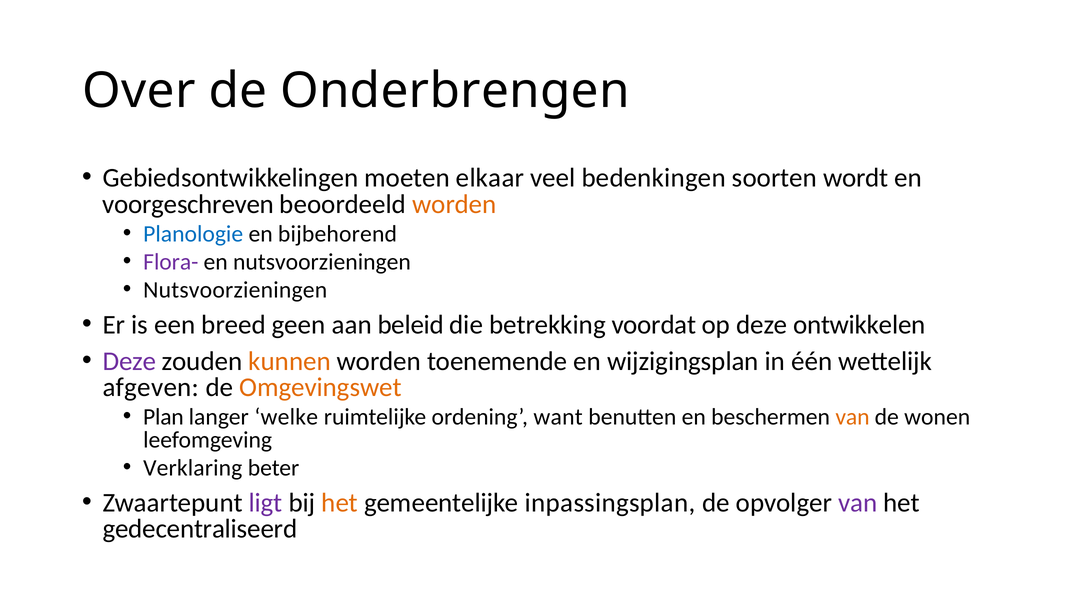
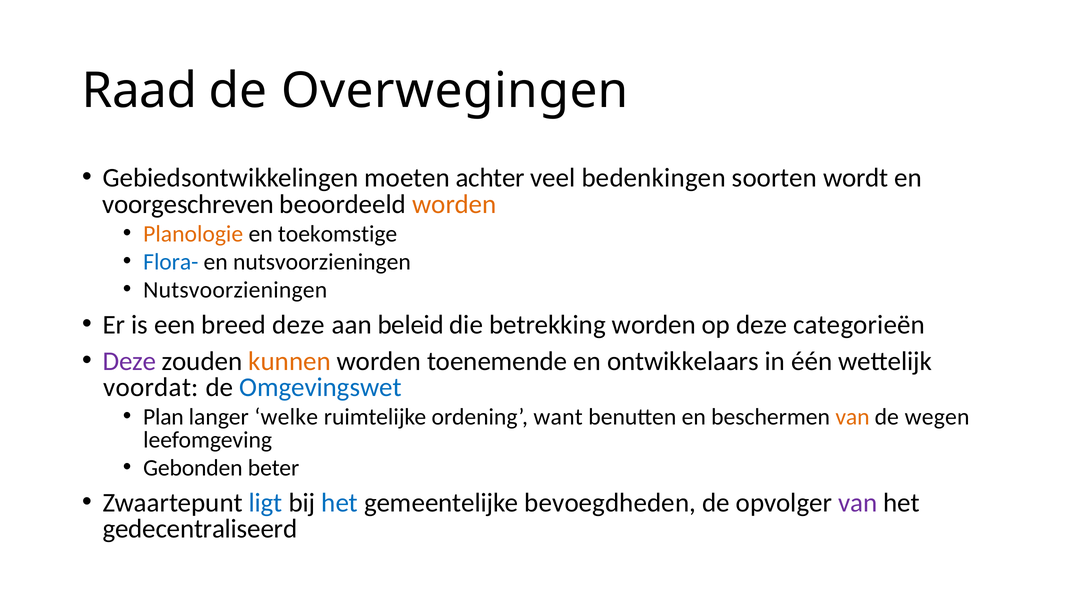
Over: Over -> Raad (139, 91)
Onderbrengen: Onderbrengen -> Overwegingen (455, 91)
elkaar: elkaar -> achter (490, 178)
Planologie colour: blue -> orange (193, 234)
bijbehorend: bijbehorend -> toekomstige (338, 234)
Flora- colour: purple -> blue (171, 262)
breed geen: geen -> deze (299, 325)
betrekking voordat: voordat -> worden (654, 325)
ontwikkelen: ontwikkelen -> categorieën (859, 325)
wijzigingsplan: wijzigingsplan -> ontwikkelaars (683, 361)
afgeven: afgeven -> voordat (151, 387)
Omgevingswet colour: orange -> blue (321, 387)
wonen: wonen -> wegen (937, 417)
Verklaring: Verklaring -> Gebonden (193, 468)
ligt colour: purple -> blue (266, 503)
het colour: orange -> blue (340, 503)
inpassingsplan: inpassingsplan -> bevoegdheden (610, 503)
